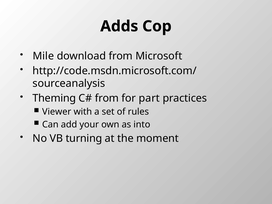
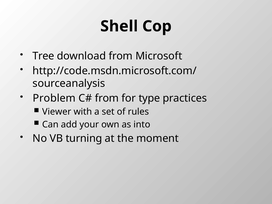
Adds: Adds -> Shell (119, 26)
Mile: Mile -> Tree (43, 56)
Theming: Theming -> Problem (54, 98)
part: part -> type (149, 98)
